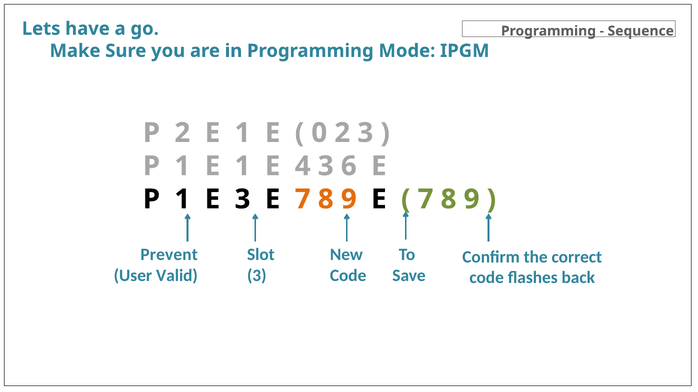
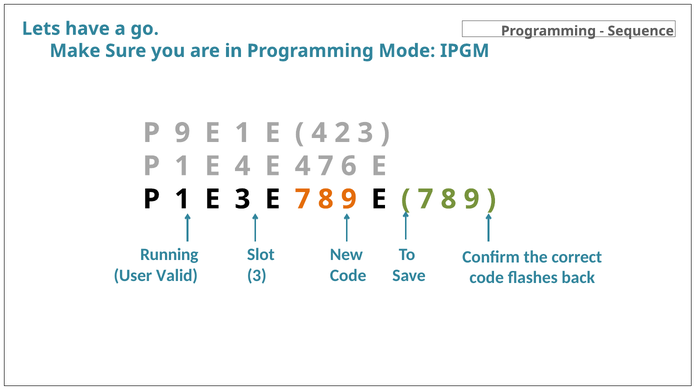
P 2: 2 -> 9 (182, 133)
0: 0 -> 4 (319, 133)
1 E 1: 1 -> 4 (243, 166)
4 3: 3 -> 7 (326, 166)
Prevent: Prevent -> Running (169, 255)
